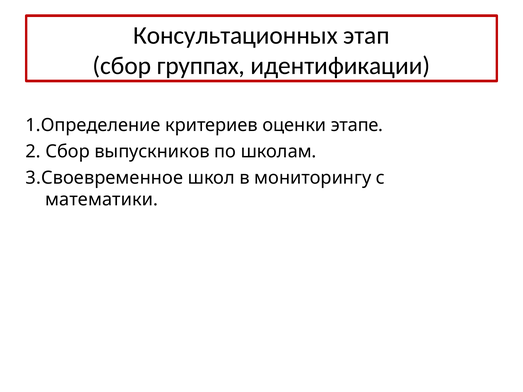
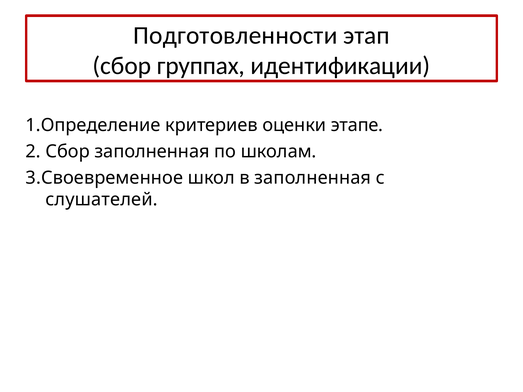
Консультационных: Консультационных -> Подготовленности (235, 35)
Сбор выпускников: выпускников -> заполненная (152, 152)
в мониторингу: мониторингу -> заполненная (313, 178)
математики: математики -> слушателей (102, 200)
